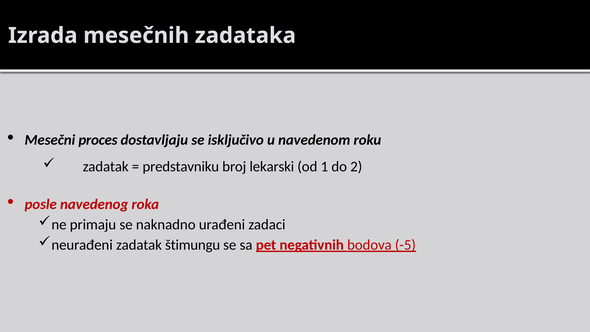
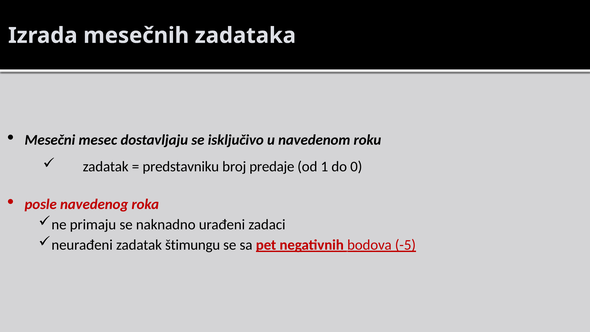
proces: proces -> mesec (98, 140)
lekarski: lekarski -> predaje (272, 167)
2: 2 -> 0 (356, 167)
